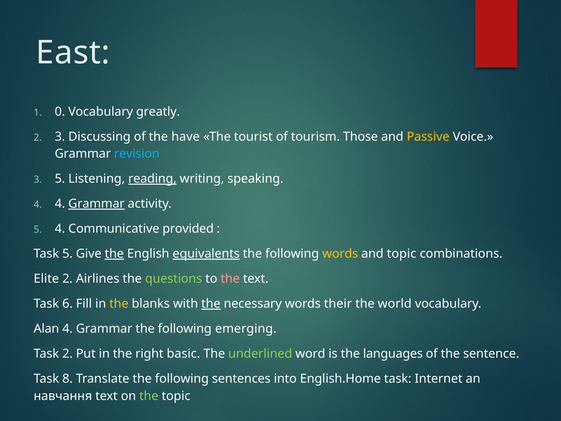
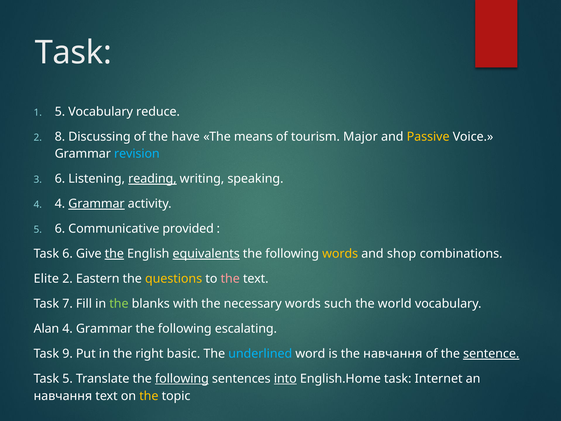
East: East -> Task (73, 53)
1 0: 0 -> 5 (60, 112)
greatly: greatly -> reduce (158, 112)
2 3: 3 -> 8 (60, 137)
tourist: tourist -> means (253, 137)
Those: Those -> Major (360, 137)
3 5: 5 -> 6 (60, 179)
5 4: 4 -> 6 (60, 229)
Task 5: 5 -> 6 (68, 254)
and topic: topic -> shop (402, 254)
Airlines: Airlines -> Eastern (98, 279)
questions colour: light green -> yellow (174, 279)
6: 6 -> 7 (68, 304)
the colour: yellow -> light green (119, 304)
the underline: present -> none (211, 304)
their: their -> such (338, 304)
emerging: emerging -> escalating (246, 329)
Task 2: 2 -> 9 (68, 354)
underlined colour: light green -> light blue (260, 354)
the languages: languages -> навчання (393, 354)
sentence underline: none -> present (491, 354)
Task 8: 8 -> 5 (68, 379)
following underline: none -> present (182, 379)
into underline: none -> present (285, 379)
the colour: light green -> yellow (149, 396)
